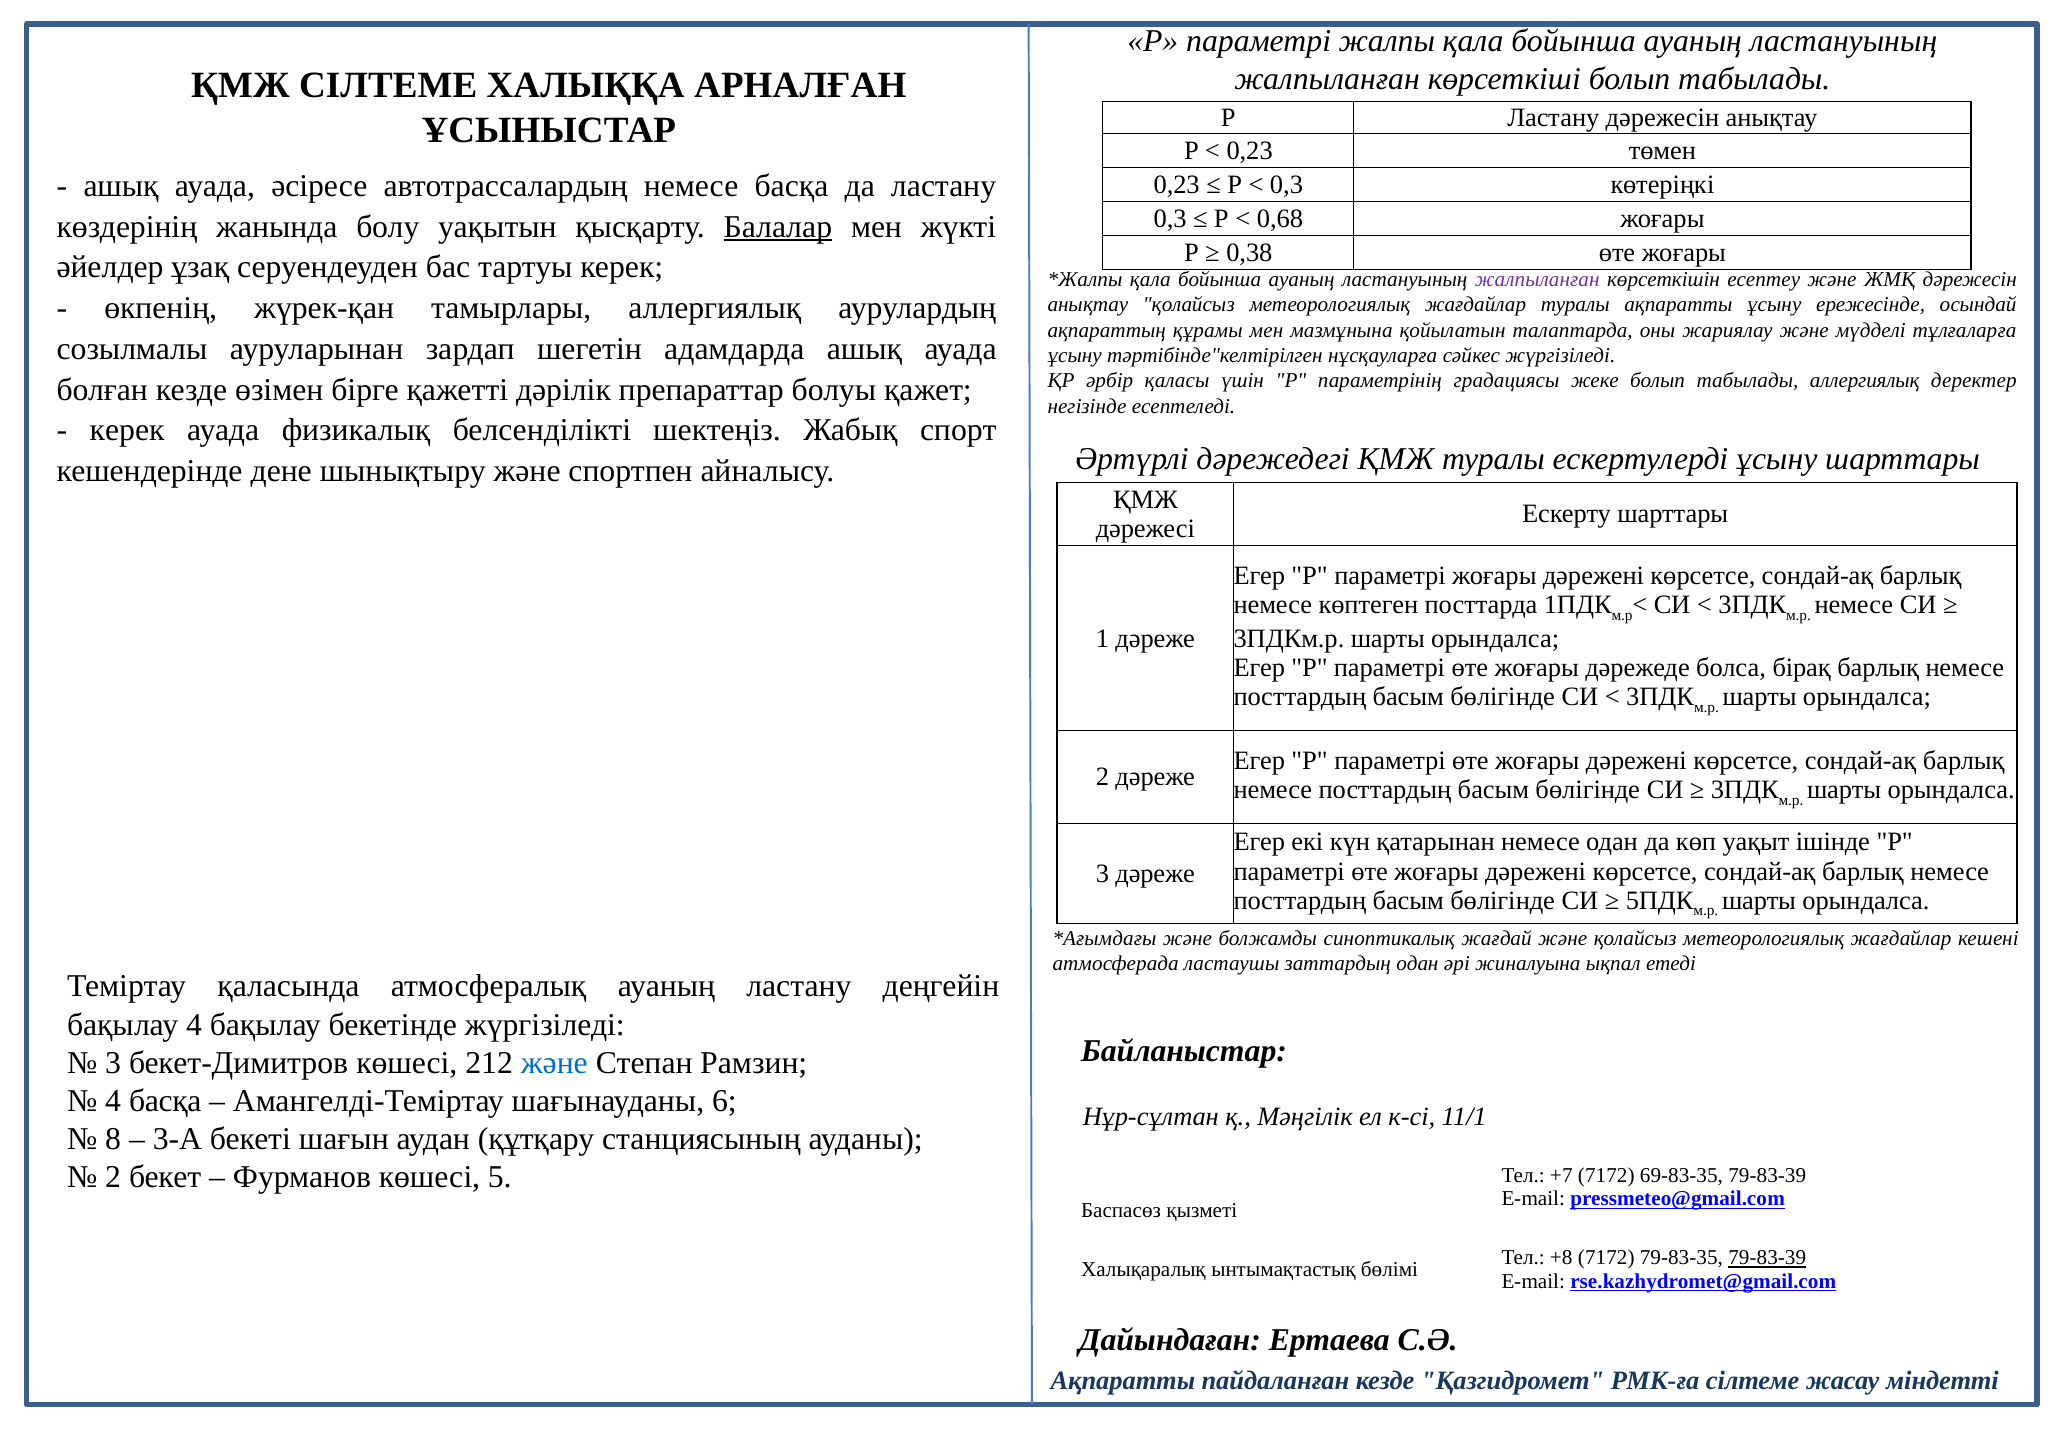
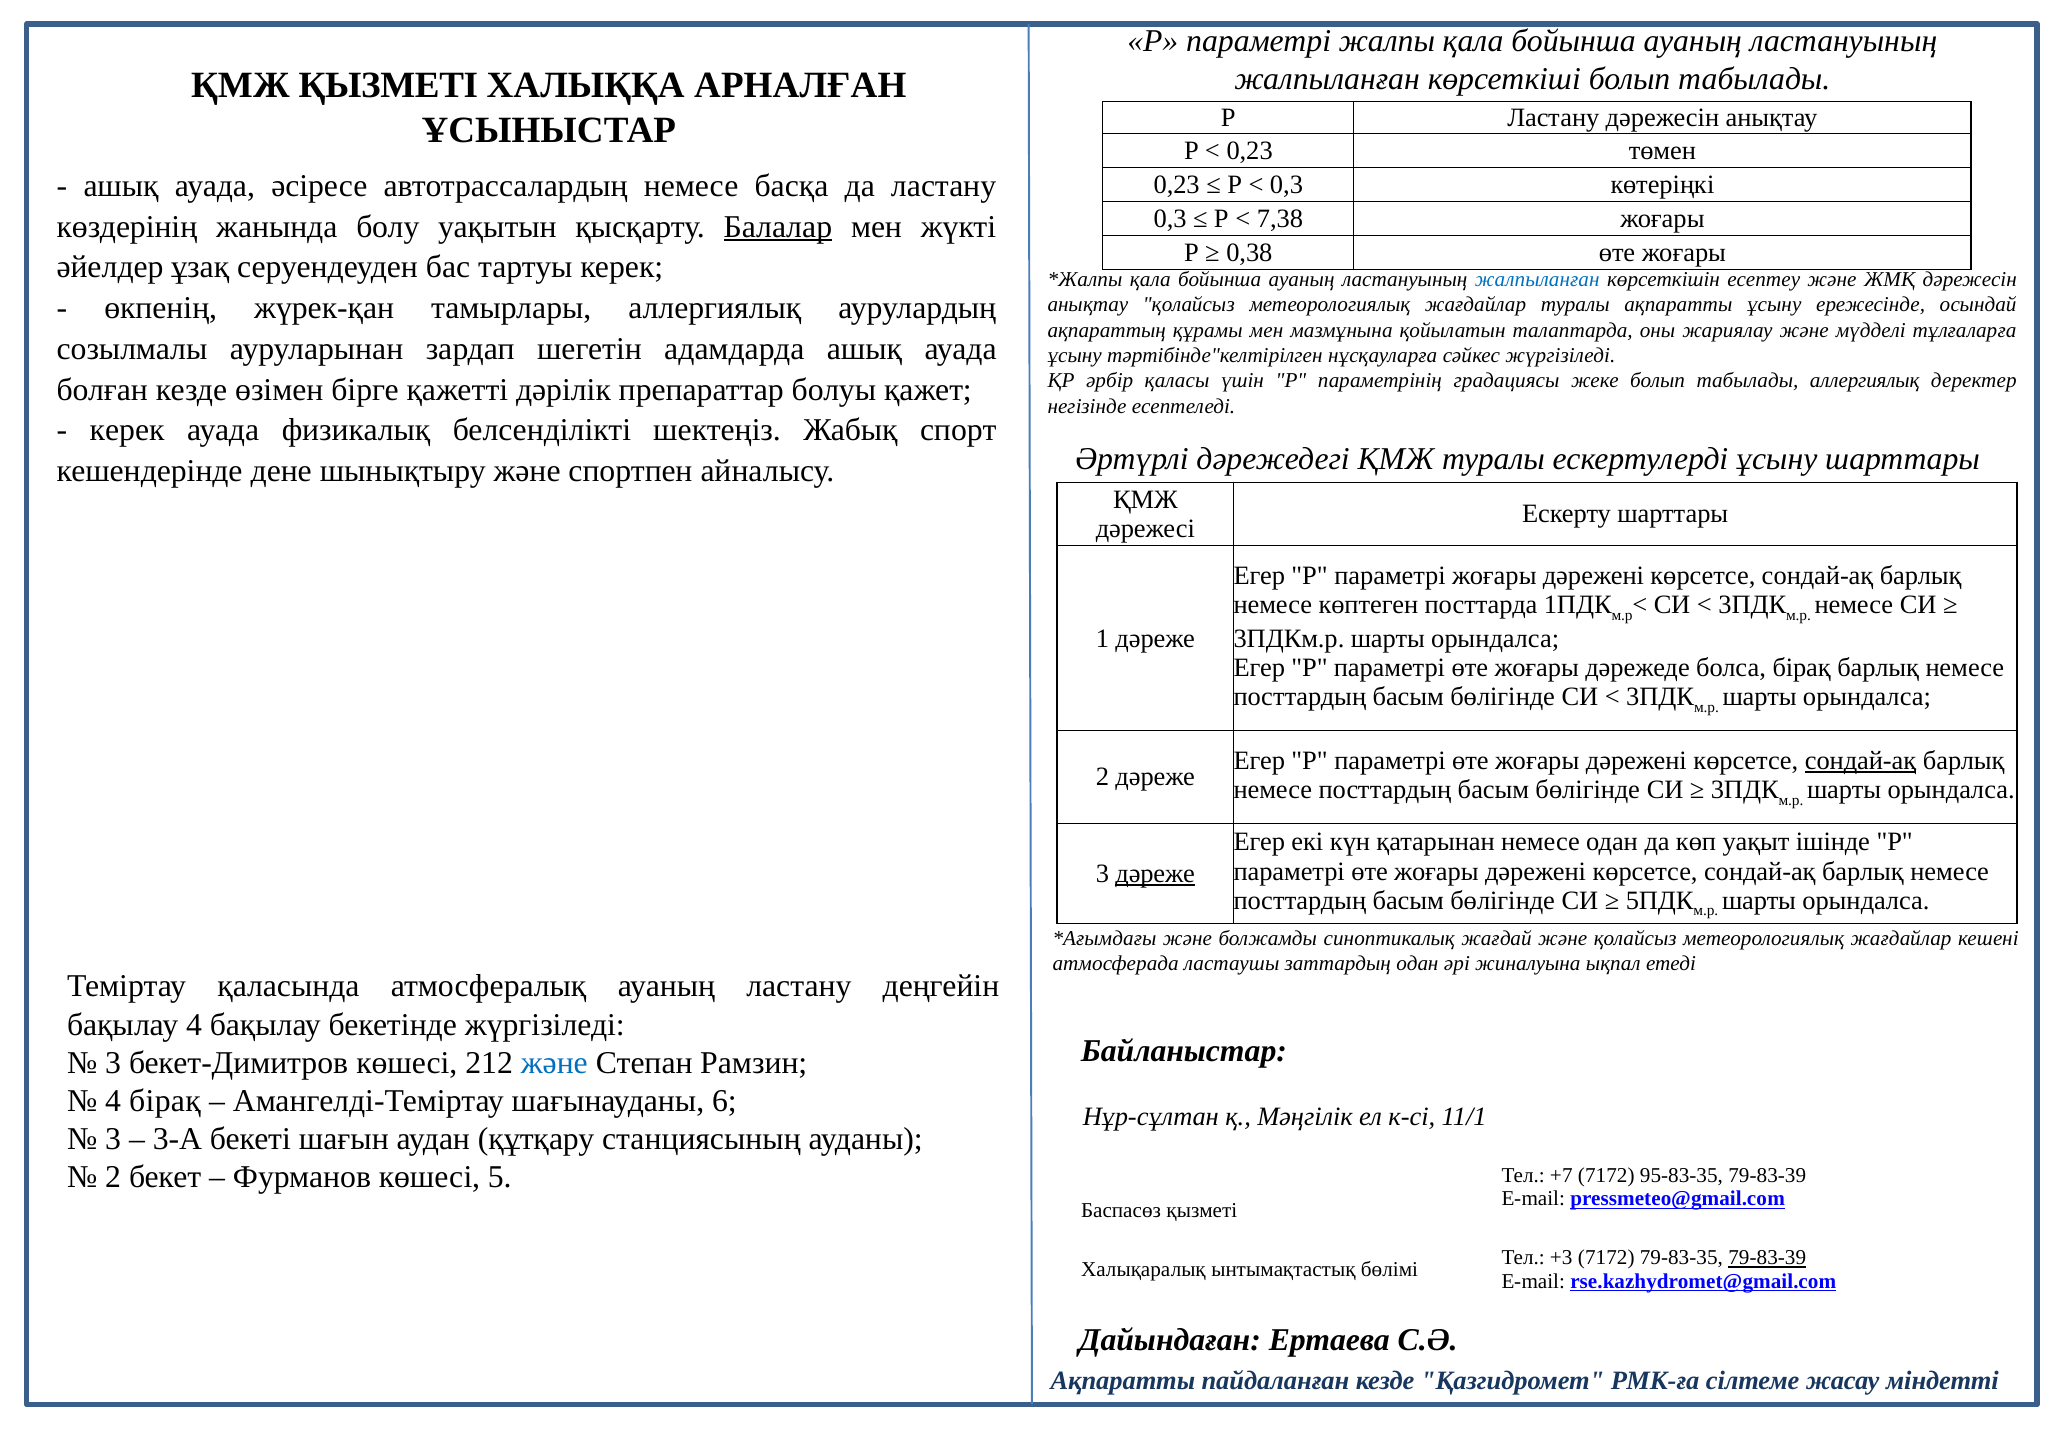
ҚМЖ СІЛТЕМЕ: СІЛТЕМЕ -> ҚЫЗМЕТІ (388, 85)
0,68: 0,68 -> 7,38 (1280, 218)
жалпыланған colour: purple -> blue (1537, 279)
сондай-ақ underline: none -> present (1861, 760)
дәреже underline: none -> present (1155, 873)
4 басқа: басқа -> бірақ (165, 1101)
8: 8 -> 3 (113, 1139)
69-83-35: 69-83-35 -> 95-83-35 (1681, 1175)
+8: +8 -> +3 (1561, 1258)
